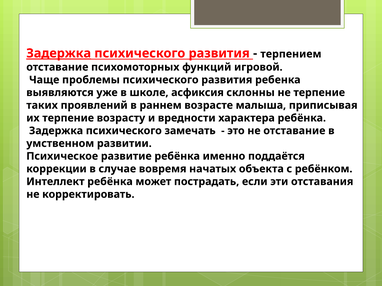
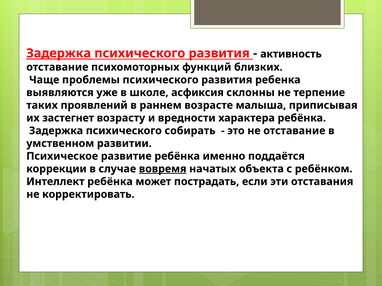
терпением: терпением -> активность (291, 54)
игровой: игровой -> близких (258, 67)
их терпение: терпение -> застегнет (68, 118)
замечать: замечать -> собирать (190, 131)
вовремя underline: none -> present (163, 169)
